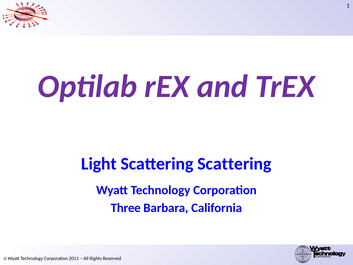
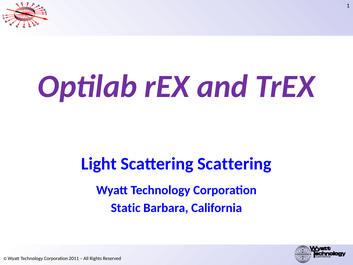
Three: Three -> Static (126, 208)
